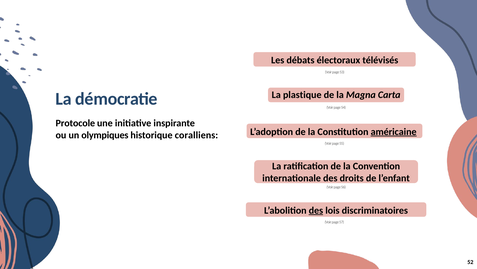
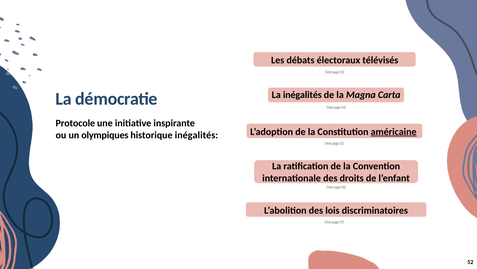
La plastique: plastique -> inégalités (302, 95)
historique coralliens: coralliens -> inégalités (196, 135)
des underline: present -> none (316, 210)
